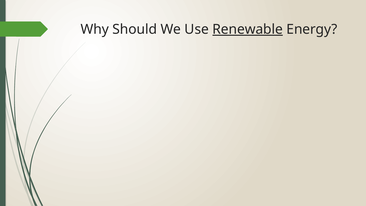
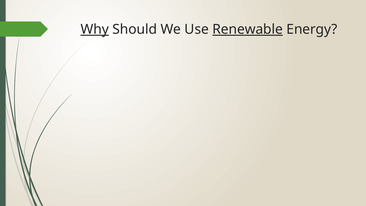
Why underline: none -> present (95, 29)
